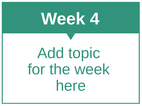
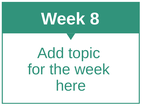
4: 4 -> 8 (95, 19)
